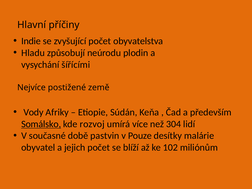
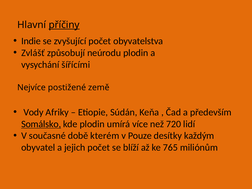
příčiny underline: none -> present (64, 25)
Hladu: Hladu -> Zvlášť (33, 53)
kde rozvoj: rozvoj -> plodin (92, 124)
304: 304 -> 720 (174, 124)
pastvin: pastvin -> kterém (105, 136)
malárie: malárie -> každým (199, 136)
102: 102 -> 765 (170, 148)
